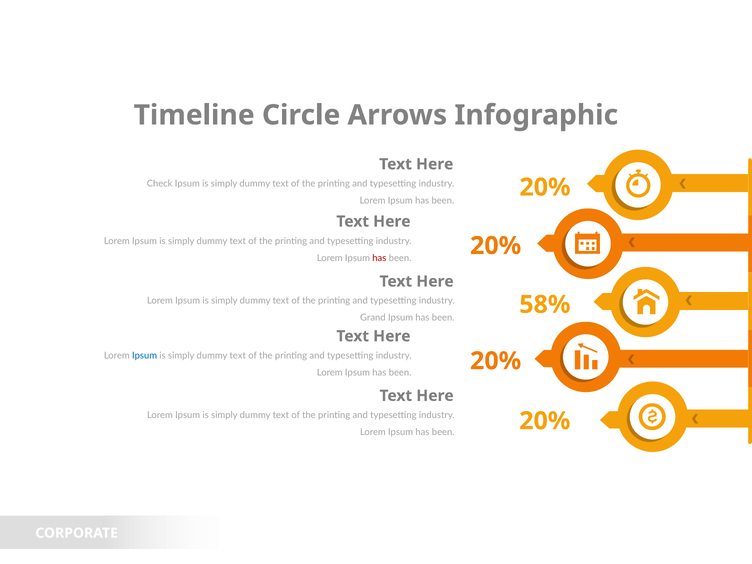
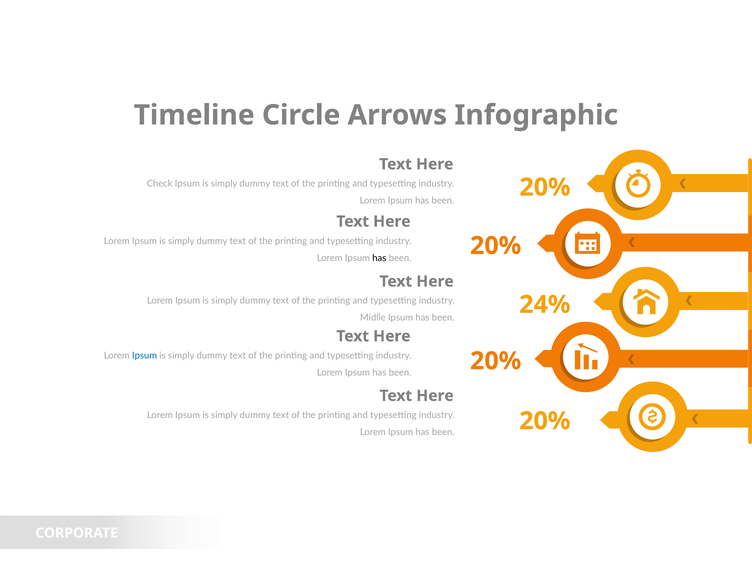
has colour: red -> black (379, 258)
58%: 58% -> 24% (545, 305)
Grand: Grand -> Midlle (373, 318)
